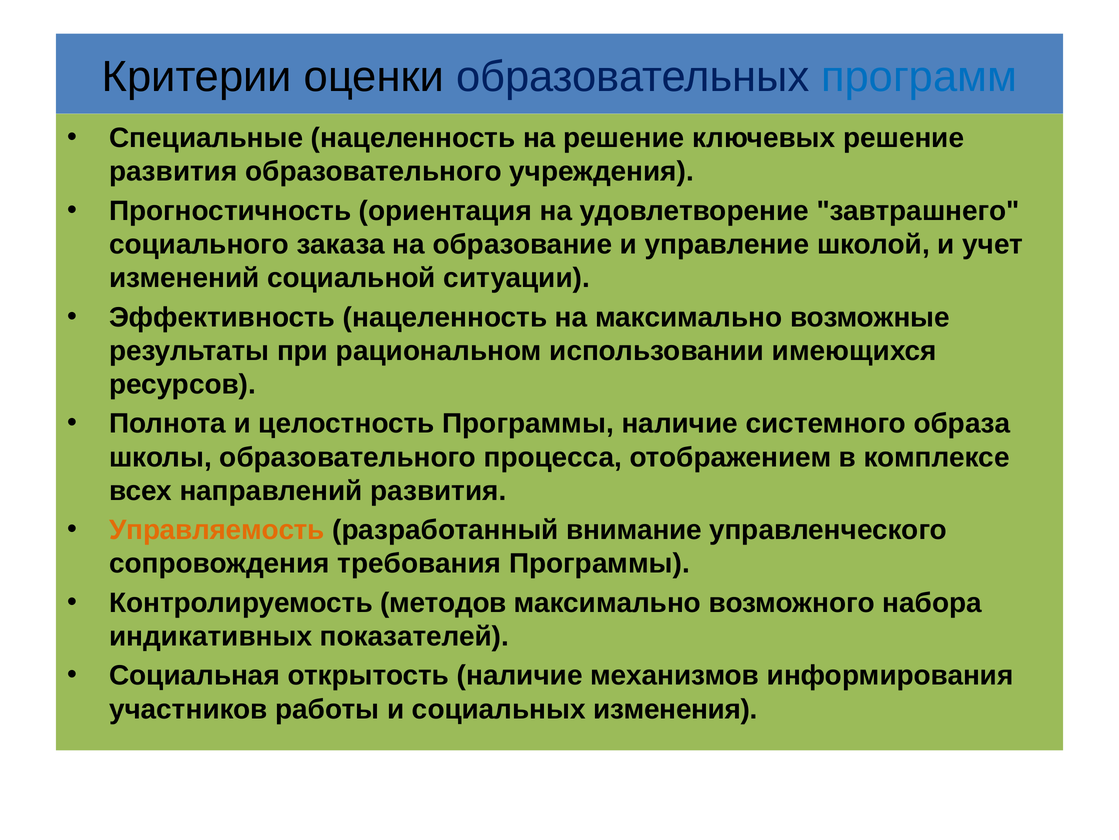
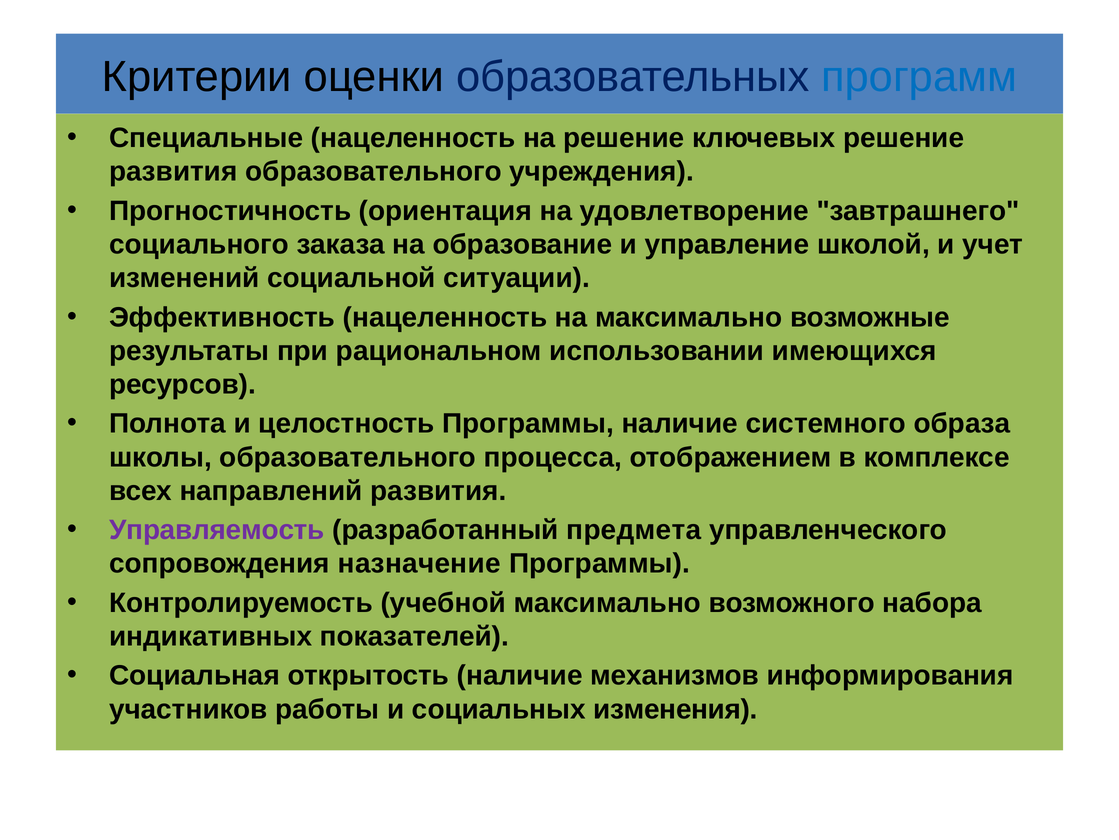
Управляемость colour: orange -> purple (217, 530)
внимание: внимание -> предмета (634, 530)
требования: требования -> назначение (419, 563)
методов: методов -> учебной (443, 602)
